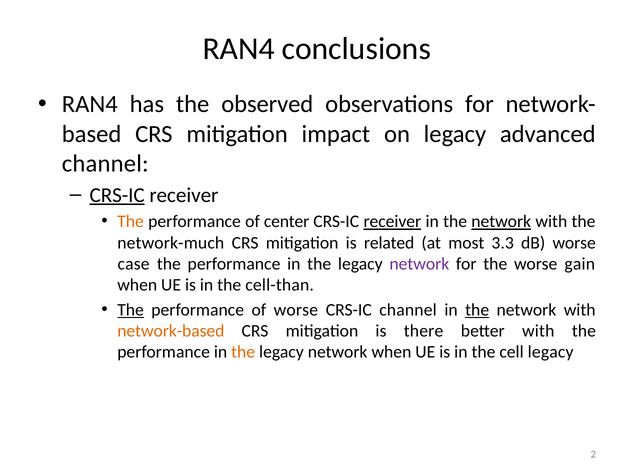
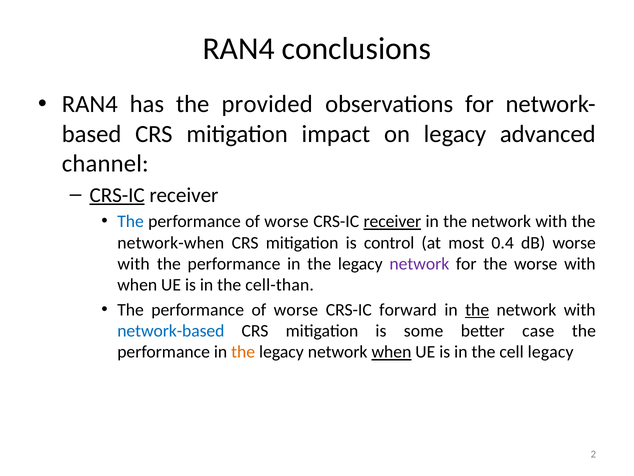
observed: observed -> provided (267, 104)
The colour: orange -> blue (131, 221)
center: center -> worse (286, 221)
network underline: present -> none (501, 221)
network-much: network-much -> network-when (171, 243)
related: related -> control (389, 243)
3.3: 3.3 -> 0.4 (503, 243)
case: case -> with (134, 264)
the worse gain: gain -> with (580, 264)
The underline: present -> none (131, 310)
CRS-IC channel: channel -> forward (408, 310)
network-based colour: orange -> blue (171, 331)
there: there -> some (424, 331)
better with: with -> case (538, 331)
when underline: none -> present (391, 352)
